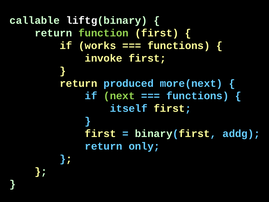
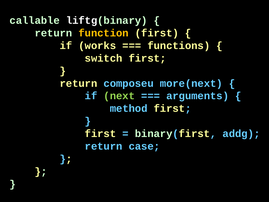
function colour: light green -> yellow (104, 33)
invoke: invoke -> switch (104, 58)
produced: produced -> composeu (129, 83)
functions: functions -> arguments (198, 96)
itself: itself -> method (129, 108)
only: only -> case (144, 146)
